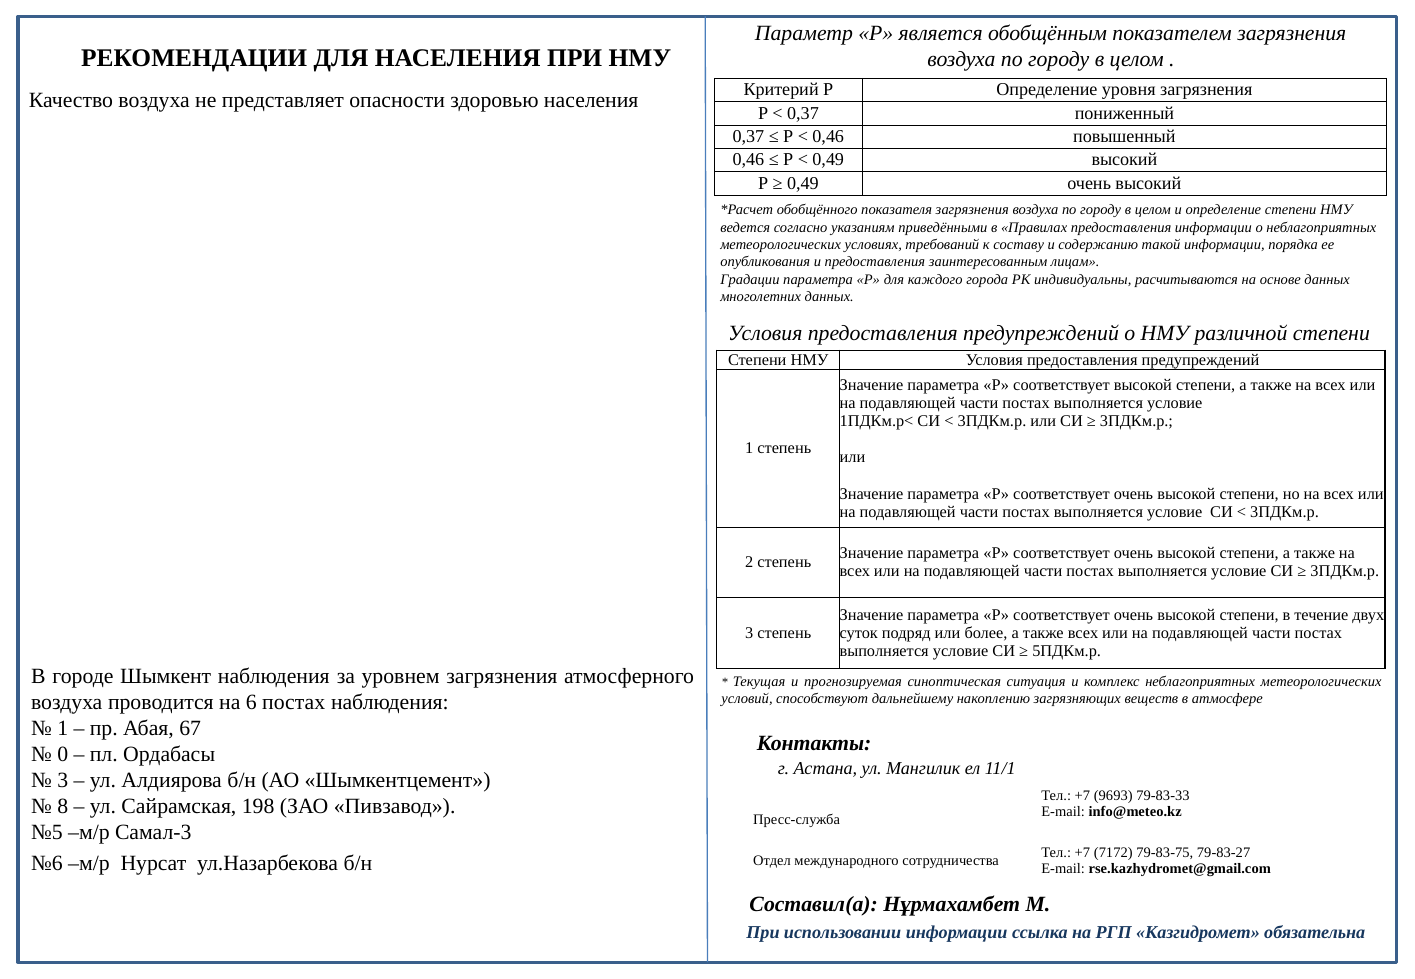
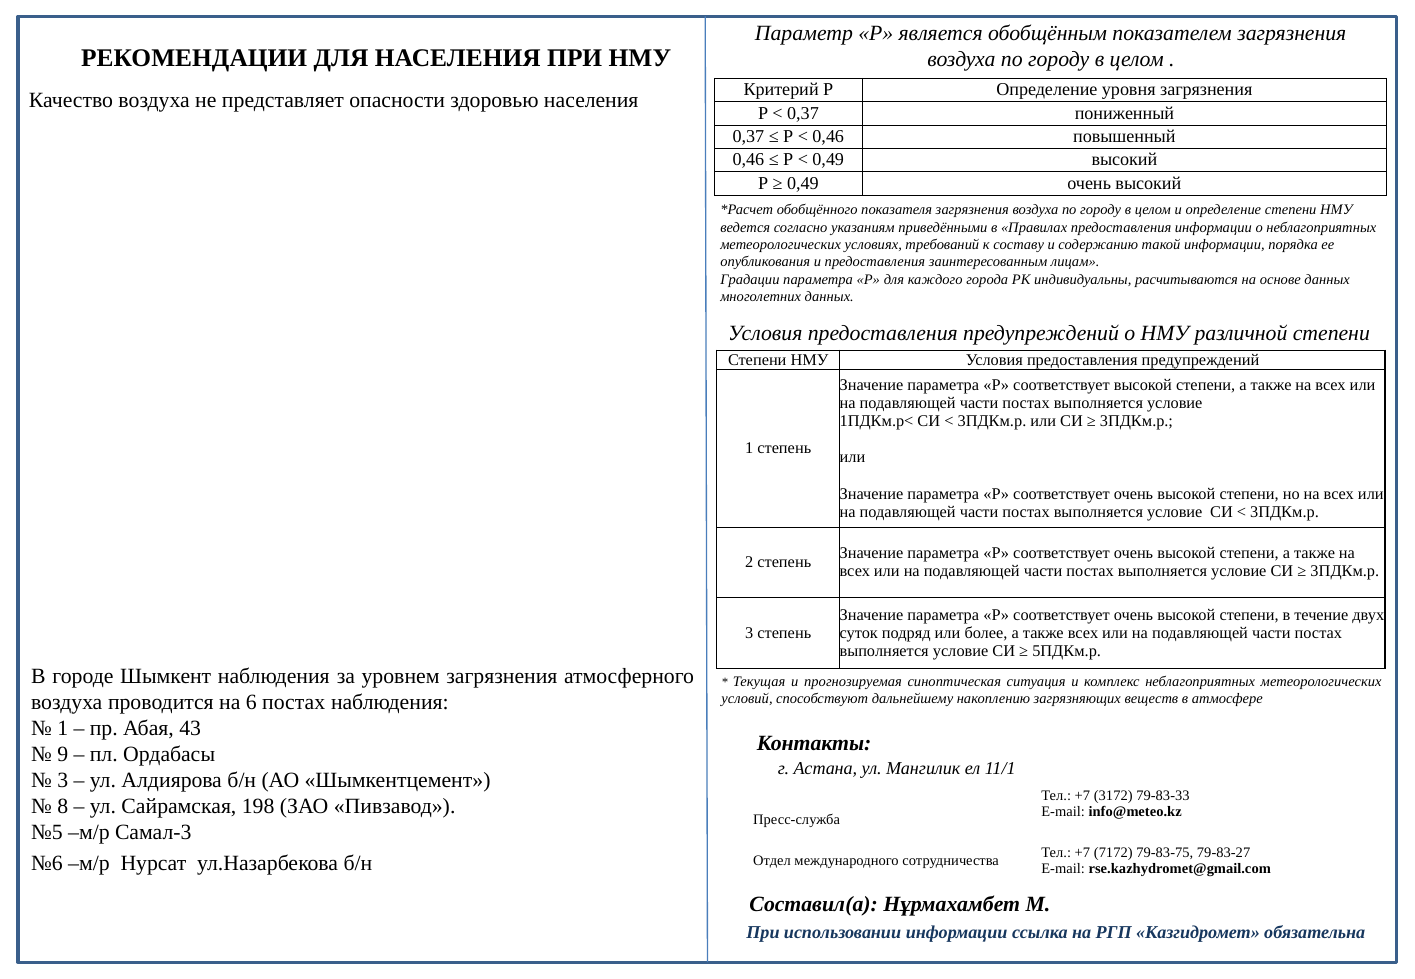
67: 67 -> 43 (190, 729)
0: 0 -> 9 (63, 755)
9693: 9693 -> 3172 (1113, 796)
